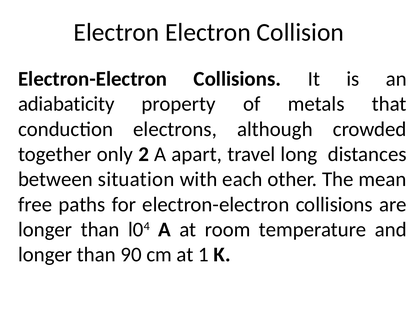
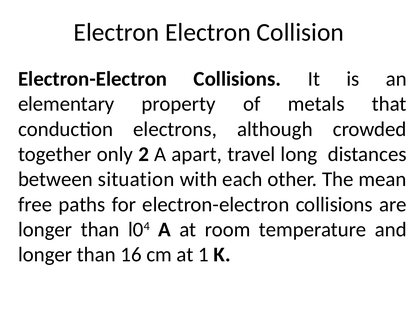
adiabaticity: adiabaticity -> elementary (66, 104)
90: 90 -> 16 (131, 254)
